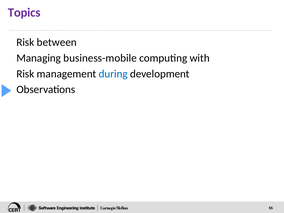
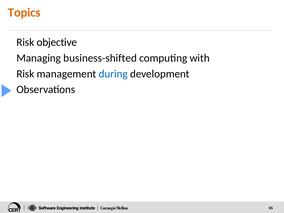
Topics colour: purple -> orange (24, 13)
between: between -> objective (57, 42)
business-mobile: business-mobile -> business-shifted (100, 58)
